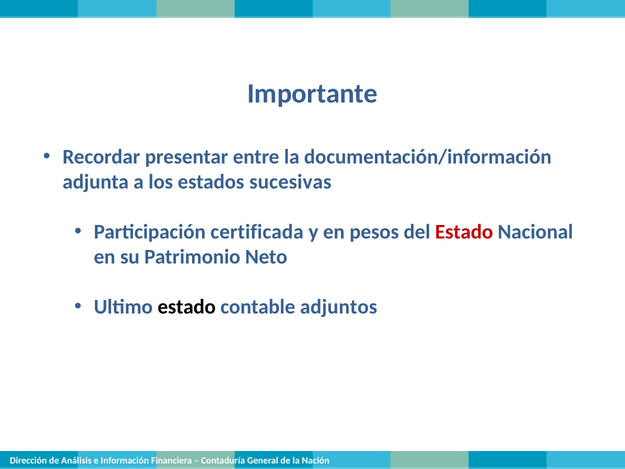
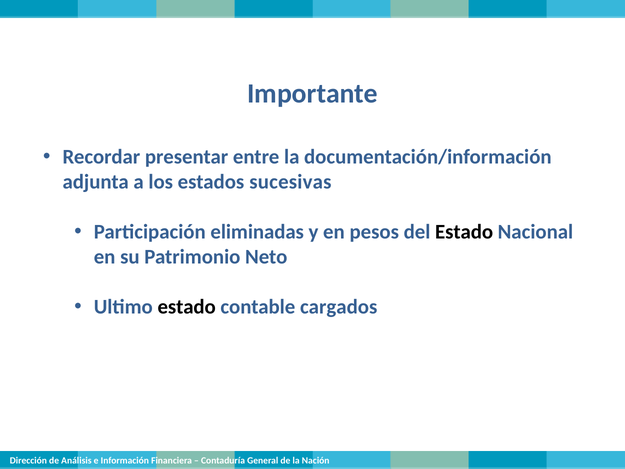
certificada: certificada -> eliminadas (257, 232)
Estado colour: red -> black (464, 232)
adjuntos: adjuntos -> cargados (339, 307)
